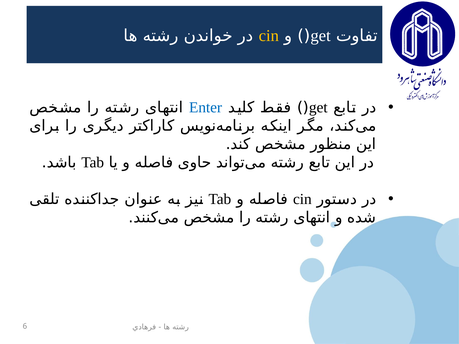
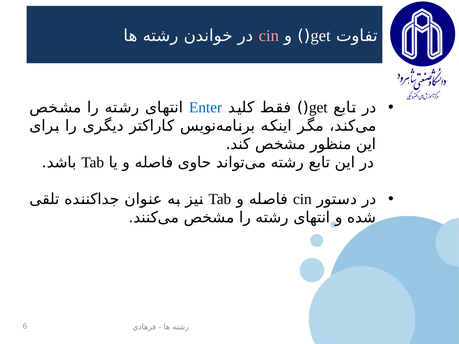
cin colour: yellow -> pink (269, 36)
